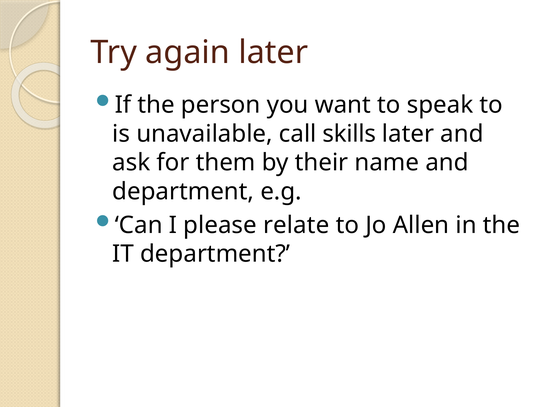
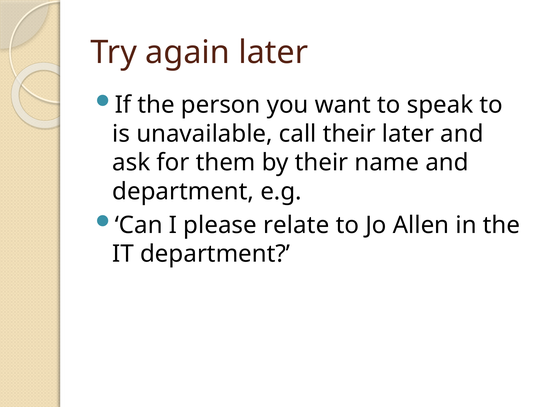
call skills: skills -> their (349, 134)
